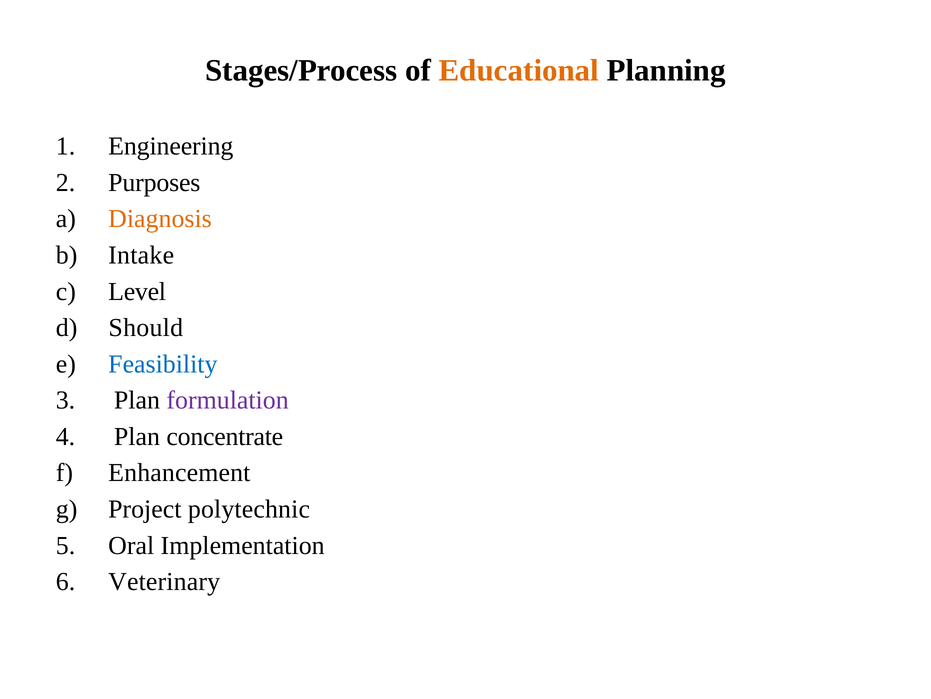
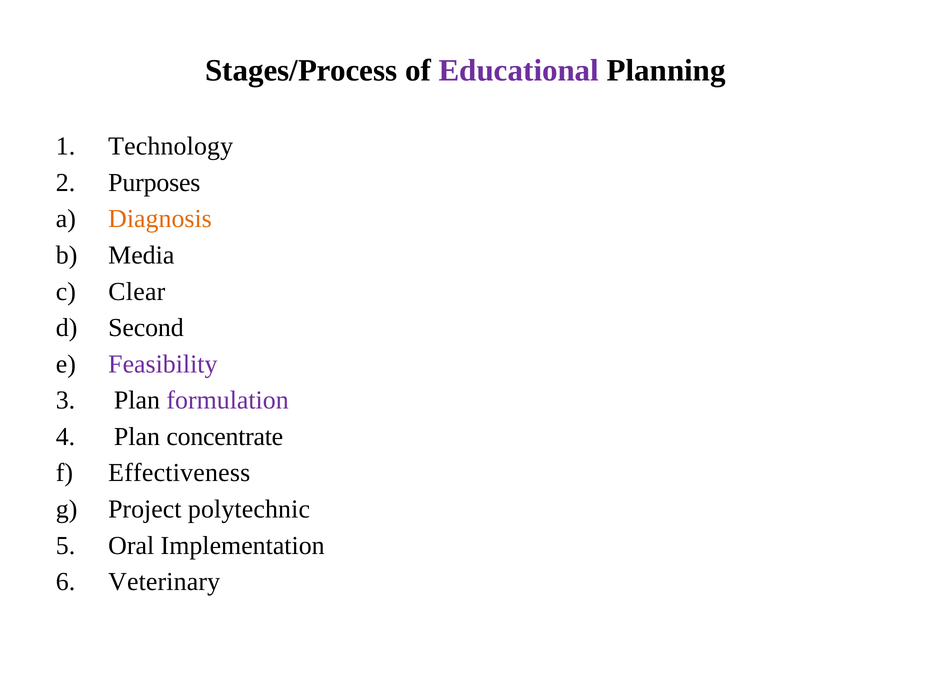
Educational colour: orange -> purple (519, 70)
Engineering: Engineering -> Technology (171, 146)
Intake: Intake -> Media (141, 255)
Level: Level -> Clear (137, 291)
Should: Should -> Second (146, 327)
Feasibility colour: blue -> purple (163, 364)
Enhancement: Enhancement -> Effectiveness (179, 472)
